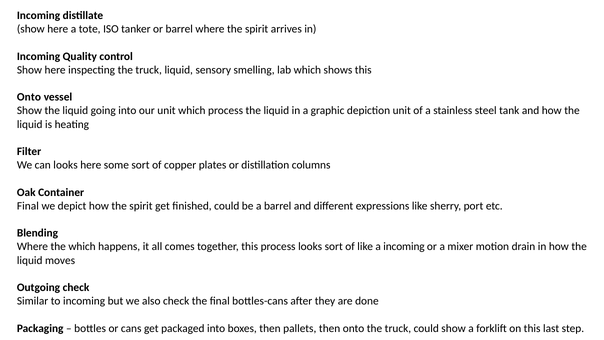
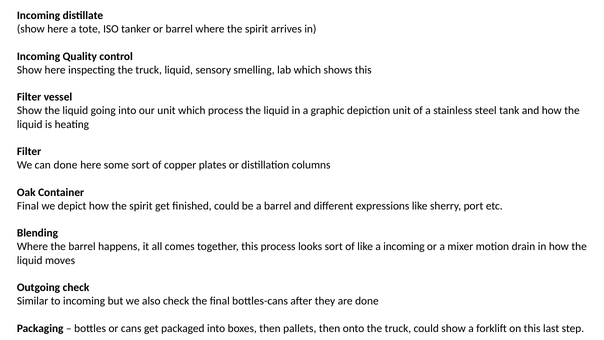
Onto: Onto -> Filter (29, 97)
can looks: looks -> done (65, 165)
the which: which -> barrel (82, 246)
